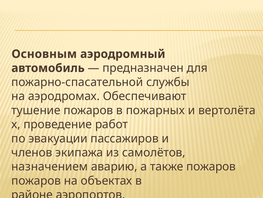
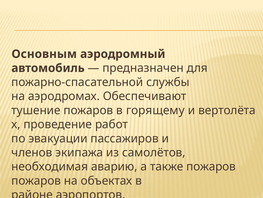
пожарных: пожарных -> горящему (155, 110)
назначением: назначением -> необходимая (50, 166)
